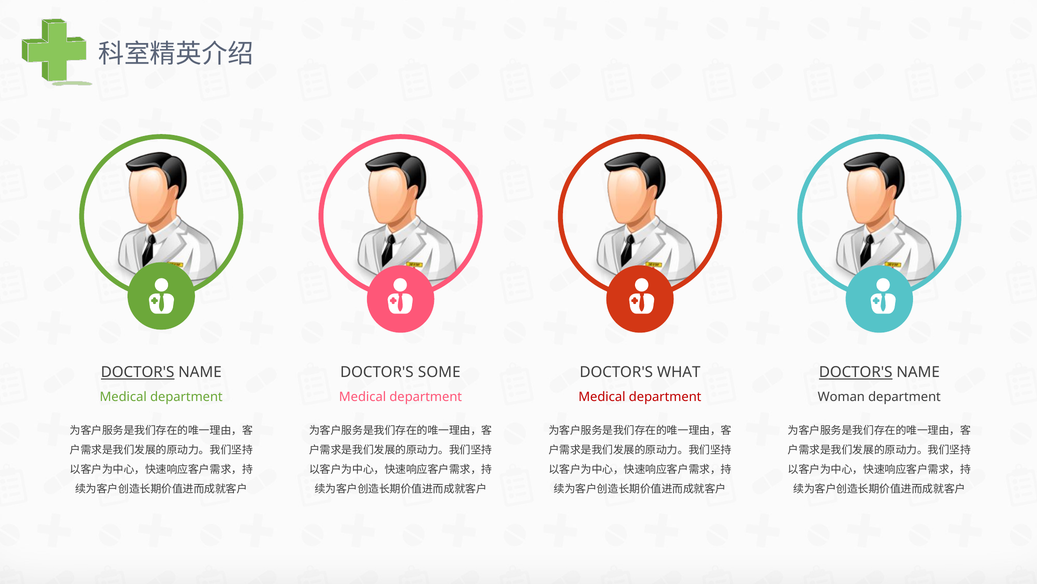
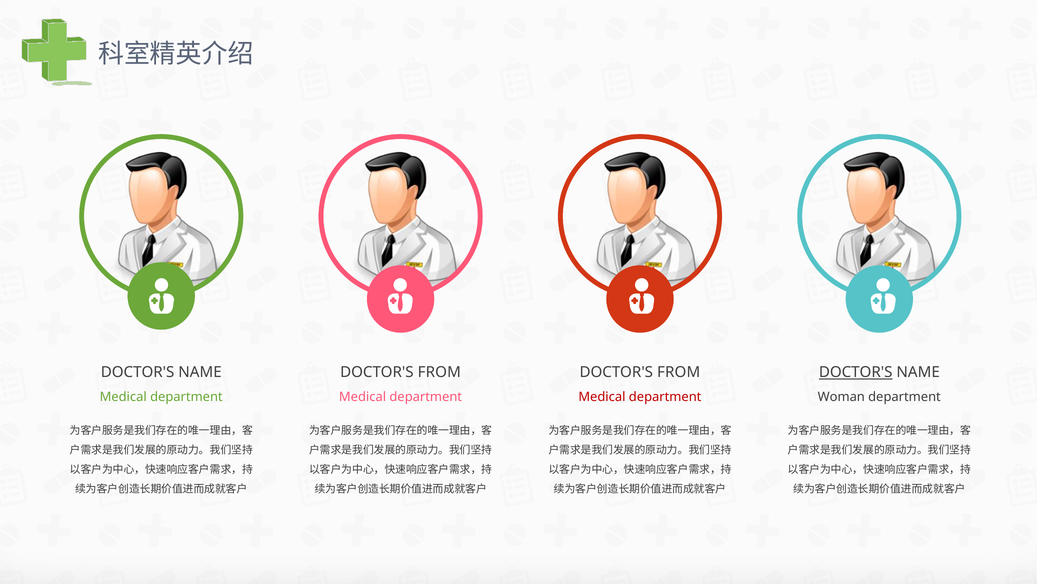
DOCTOR'S underline: present -> none (138, 372)
SOME: SOME -> FROM (439, 372)
WHAT: WHAT -> FROM (679, 372)
